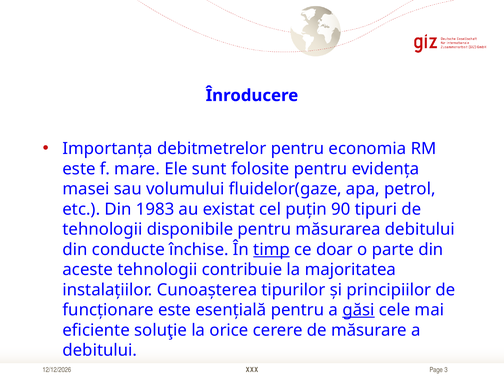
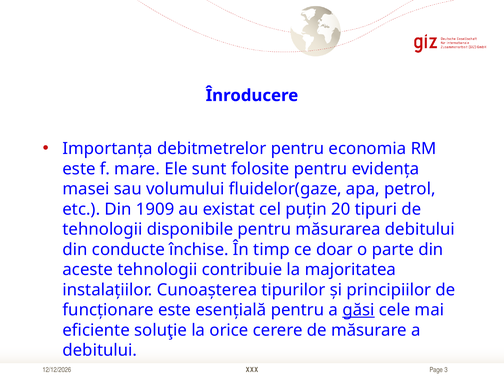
1983: 1983 -> 1909 (155, 209)
90: 90 -> 20 (341, 209)
timp underline: present -> none (272, 250)
